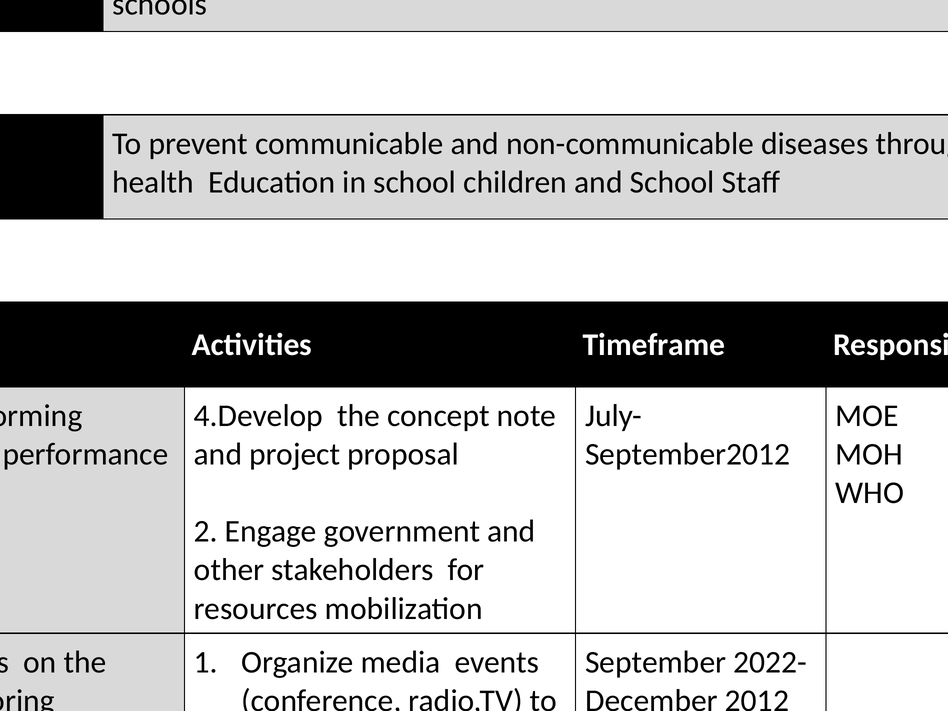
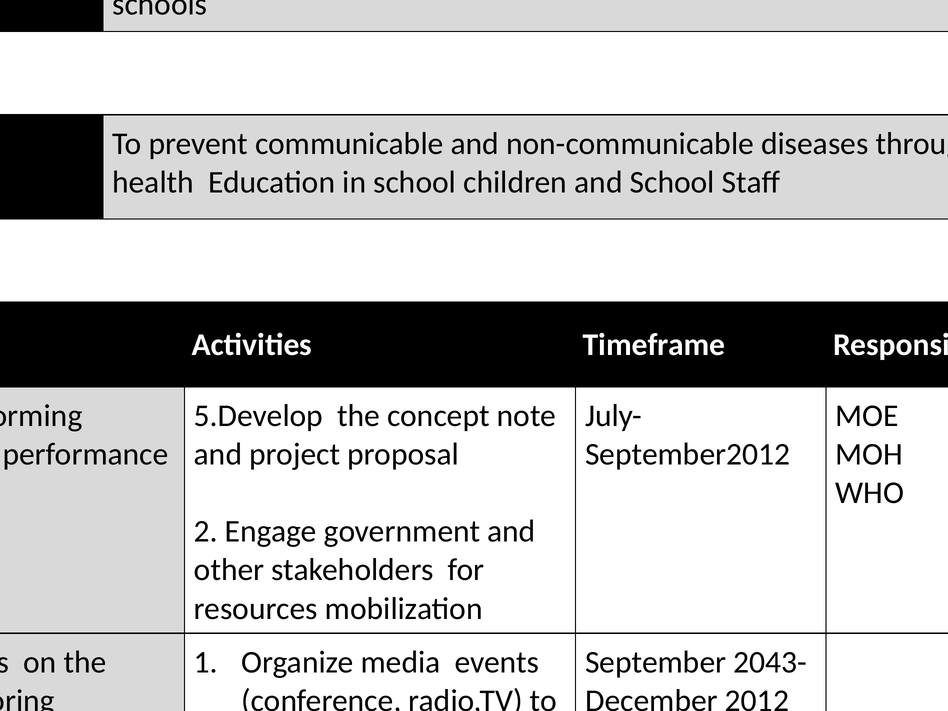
4.Develop: 4.Develop -> 5.Develop (258, 416)
2022-: 2022- -> 2043- (770, 662)
